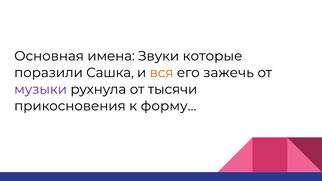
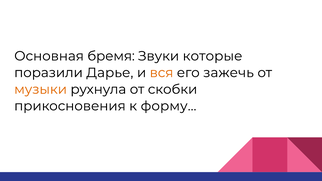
имена: имена -> бремя (111, 56)
Сашка: Сашка -> Дарье (110, 73)
музыки colour: purple -> orange (41, 89)
тысячи: тысячи -> скобки (173, 89)
